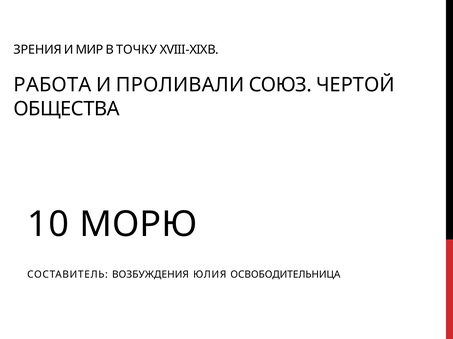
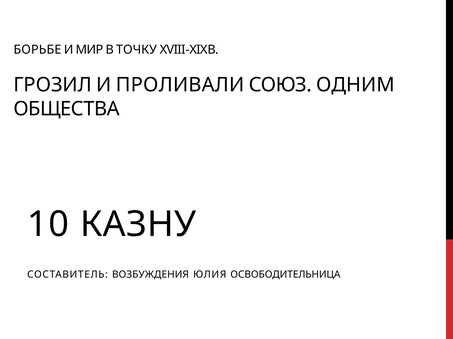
ЗРЕНИЯ: ЗРЕНИЯ -> БОРЬБЕ (37, 50)
РАБОТА: РАБОТА -> ГРОЗИЛ (53, 85)
ЧЕРТОЙ: ЧЕРТОЙ -> ОДНИМ (355, 85)
МОРЮ: МОРЮ -> КАЗНУ (138, 225)
